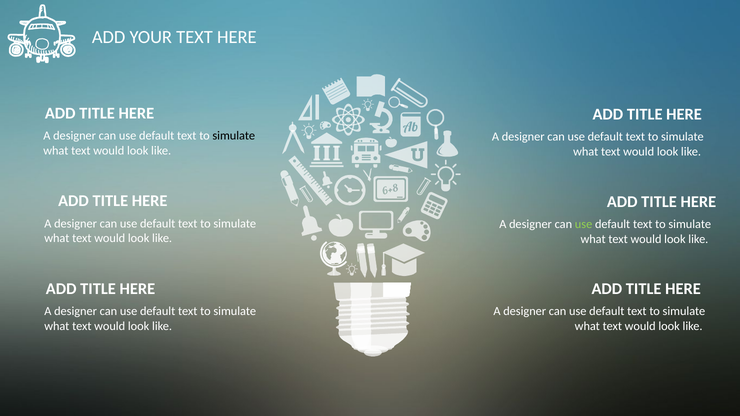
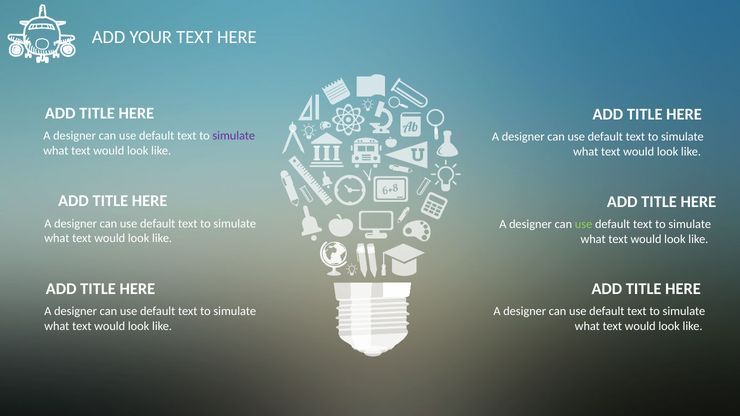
simulate colour: black -> purple (234, 136)
